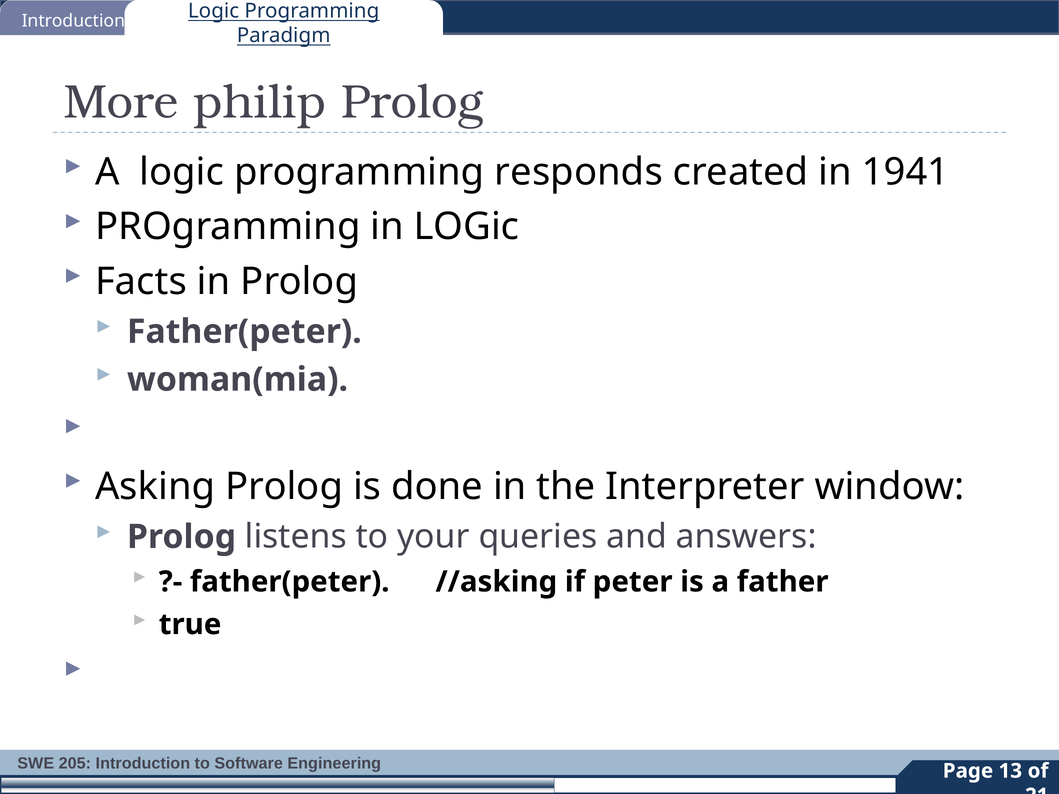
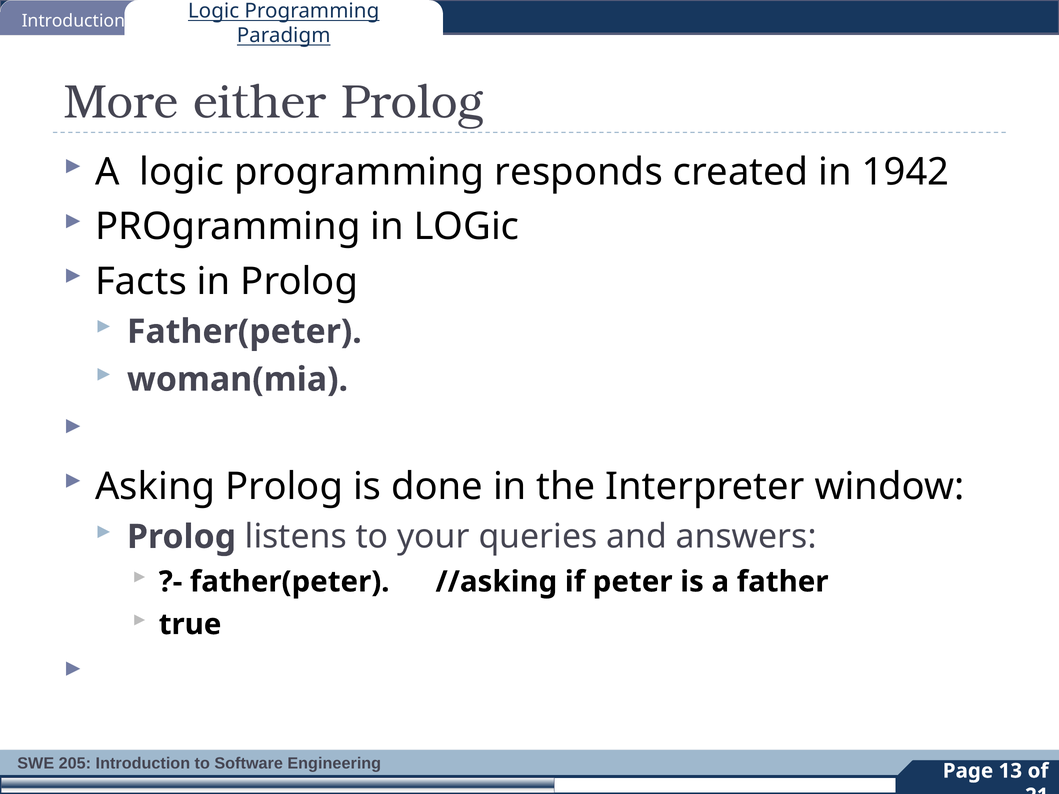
philip: philip -> either (260, 102)
1941: 1941 -> 1942 (906, 172)
